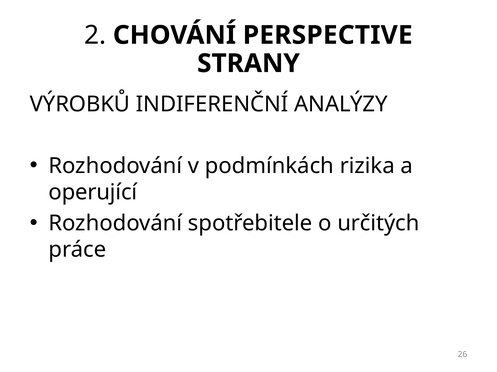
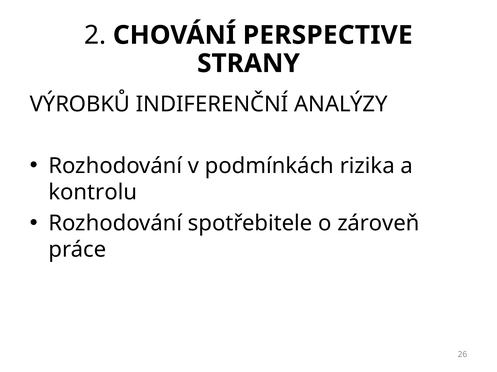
operující: operující -> kontrolu (93, 193)
určitých: určitých -> zároveň (378, 224)
